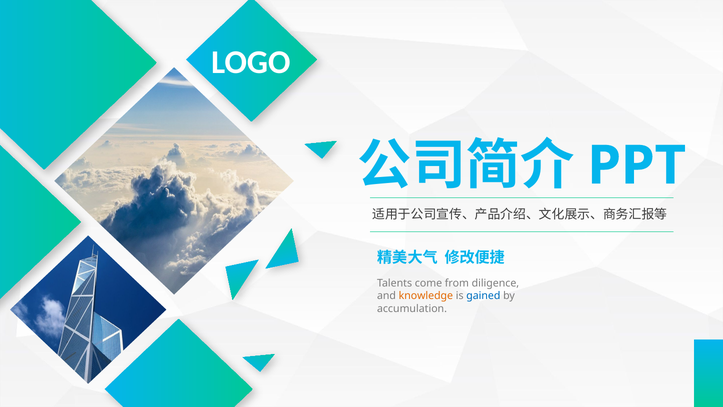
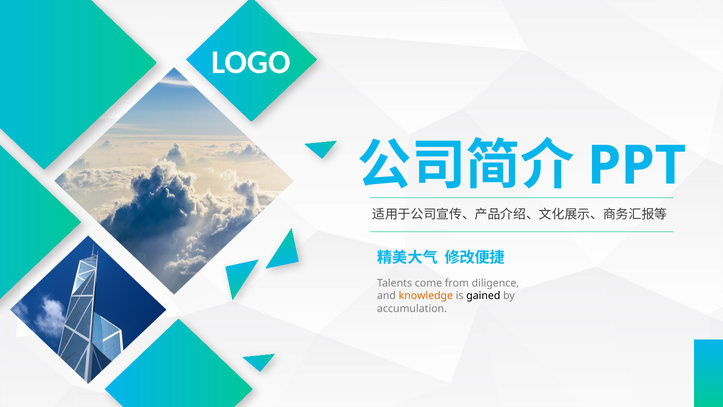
gained colour: blue -> black (483, 296)
